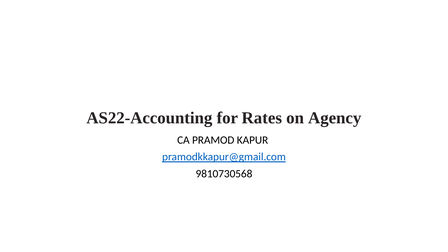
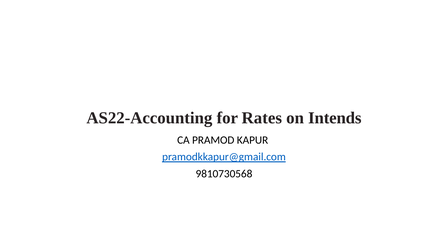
Agency: Agency -> Intends (335, 118)
